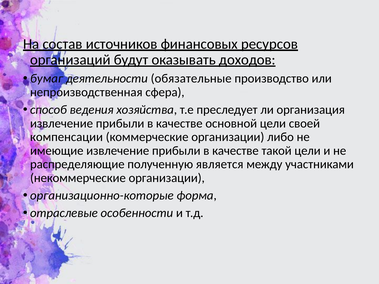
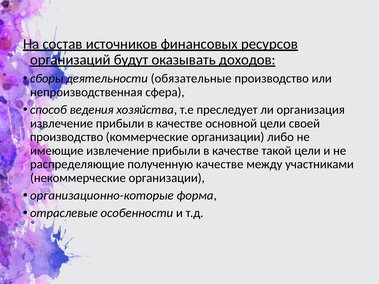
бумаг: бумаг -> сборы (47, 79)
компенсации: компенсации -> производство (67, 137)
полученную является: является -> качестве (220, 164)
